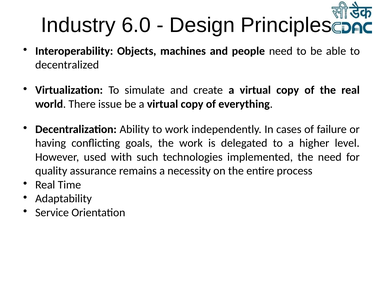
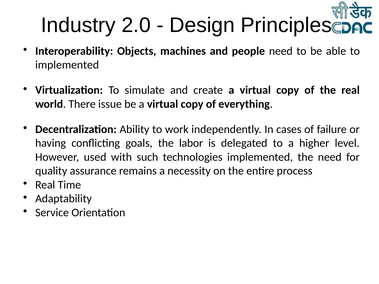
6.0: 6.0 -> 2.0 (136, 25)
decentralized: decentralized -> implemented (67, 65)
the work: work -> labor (191, 143)
